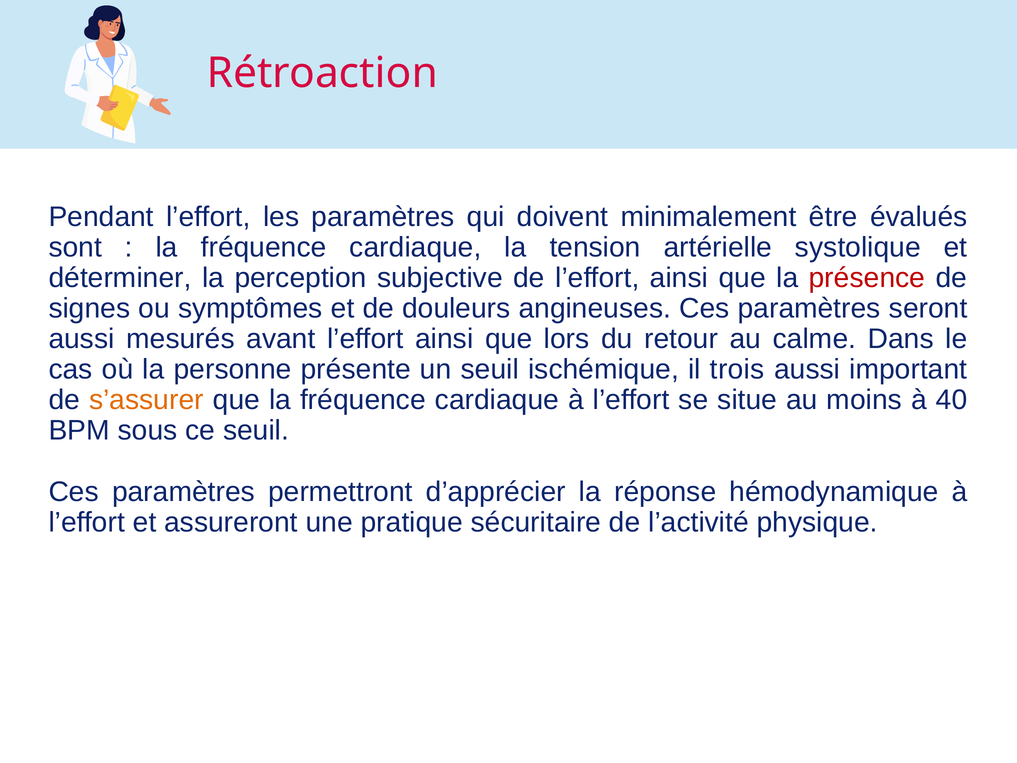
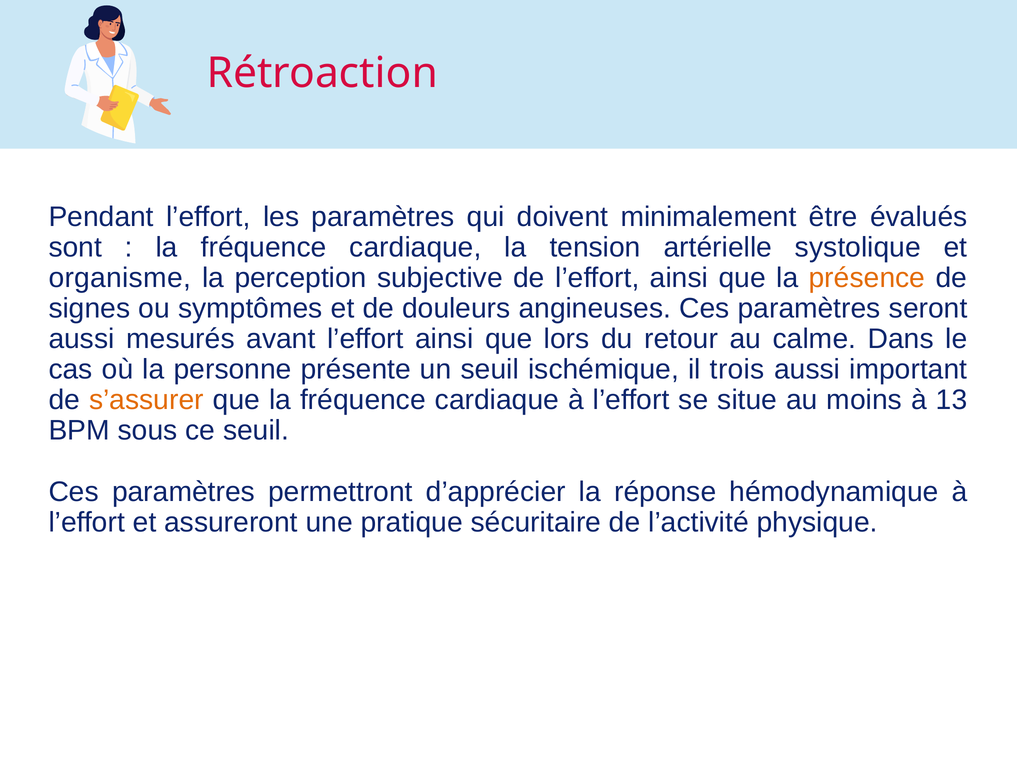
déterminer: déterminer -> organisme (120, 278)
présence colour: red -> orange (867, 278)
40: 40 -> 13 (952, 400)
